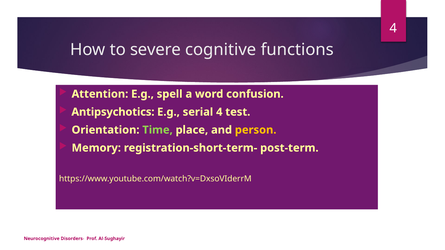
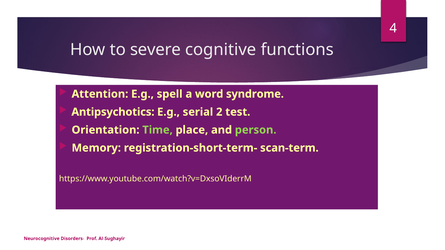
confusion: confusion -> syndrome (255, 94)
serial 4: 4 -> 2 (219, 112)
person colour: yellow -> light green (256, 130)
post-term: post-term -> scan-term (289, 148)
